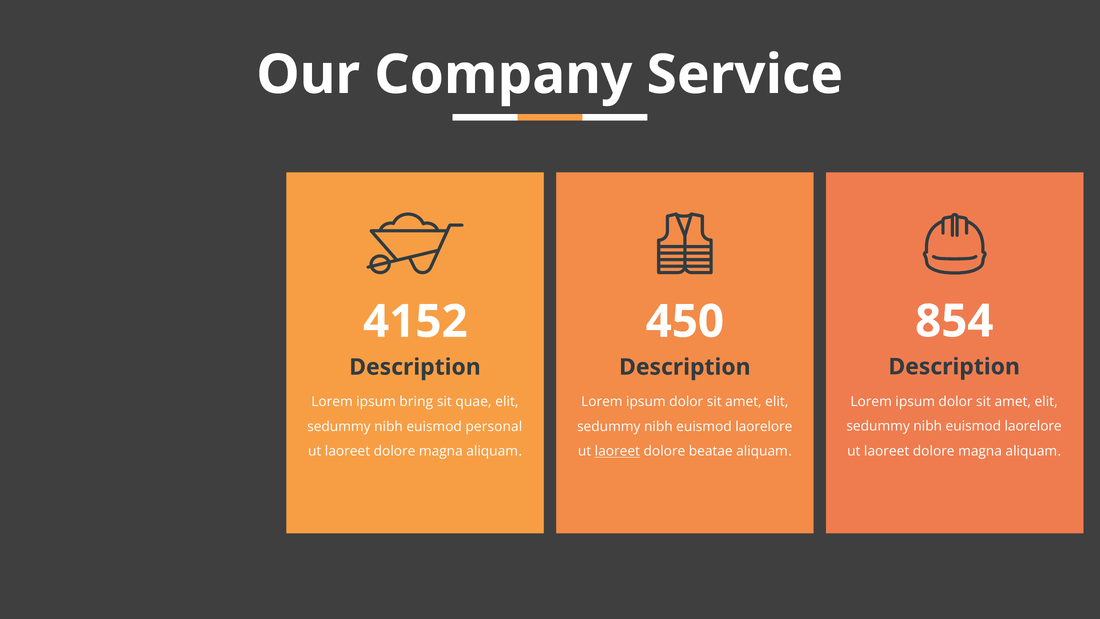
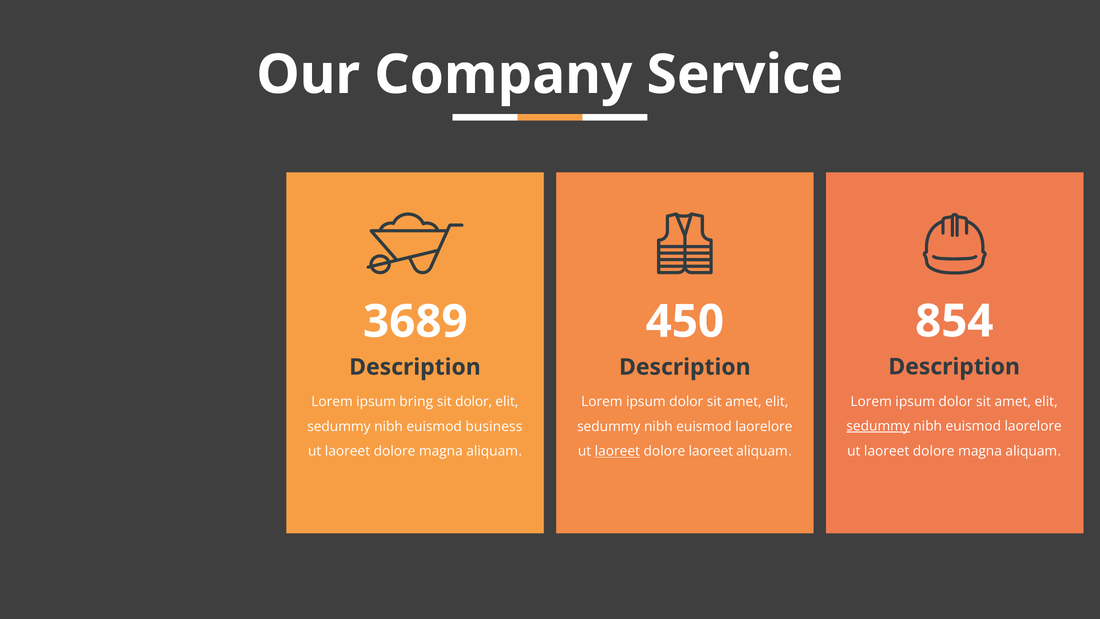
4152: 4152 -> 3689 (415, 322)
sit quae: quae -> dolor (474, 402)
sedummy underline: none -> present (878, 426)
personal: personal -> business (494, 426)
dolore beatae: beatae -> laoreet (711, 451)
